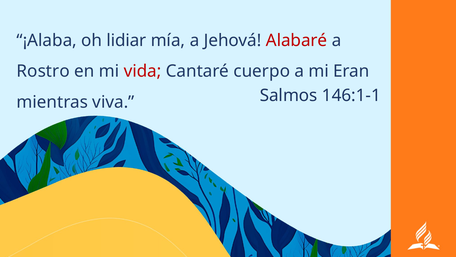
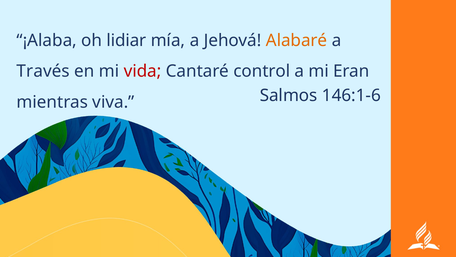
Alabaré colour: red -> orange (297, 40)
Rostro: Rostro -> Través (43, 71)
cuerpo: cuerpo -> control (262, 71)
146:1-1: 146:1-1 -> 146:1-6 (351, 95)
